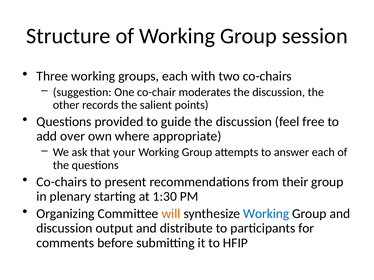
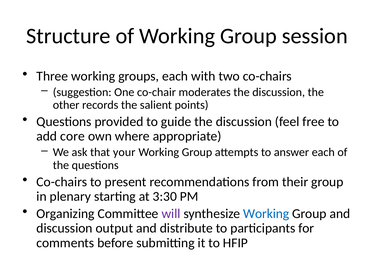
over: over -> core (73, 137)
1:30: 1:30 -> 3:30 (165, 197)
will colour: orange -> purple (171, 214)
